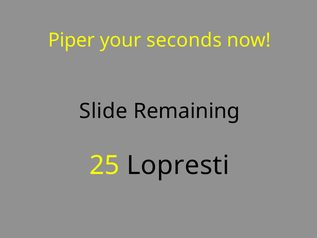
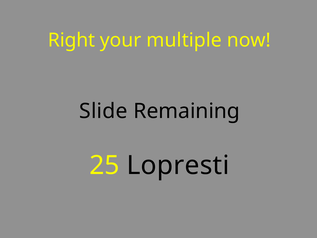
Piper: Piper -> Right (72, 40)
seconds: seconds -> multiple (184, 40)
